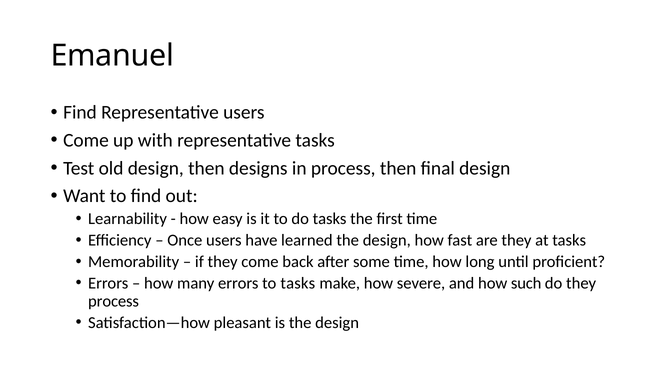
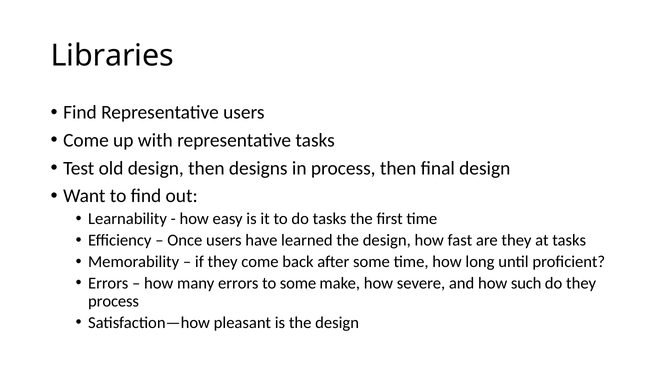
Emanuel: Emanuel -> Libraries (112, 56)
to tasks: tasks -> some (298, 283)
